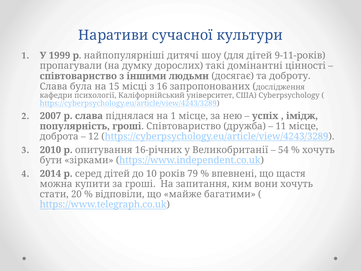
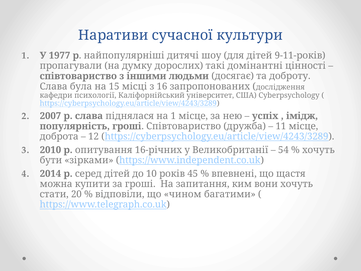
1999: 1999 -> 1977 (60, 55)
79: 79 -> 45 (193, 174)
майже: майже -> чином (183, 194)
